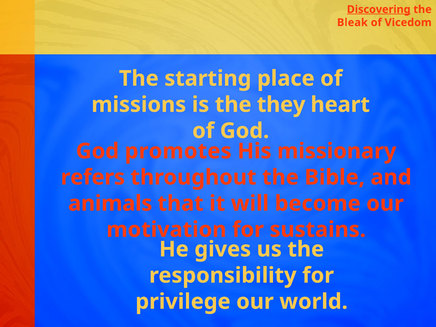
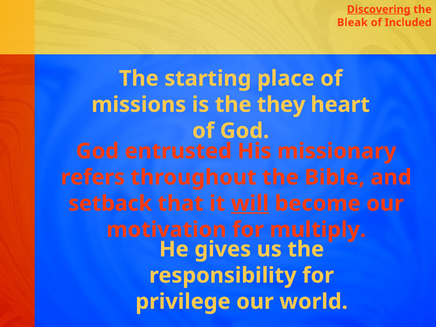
Vicedom: Vicedom -> Included (408, 23)
promotes: promotes -> entrusted (178, 151)
animals: animals -> setback (110, 203)
will underline: none -> present (250, 203)
sustains: sustains -> multiply (318, 230)
